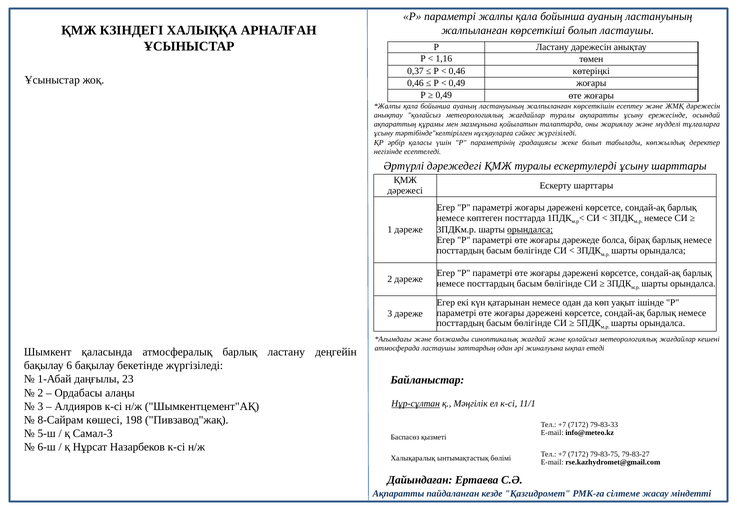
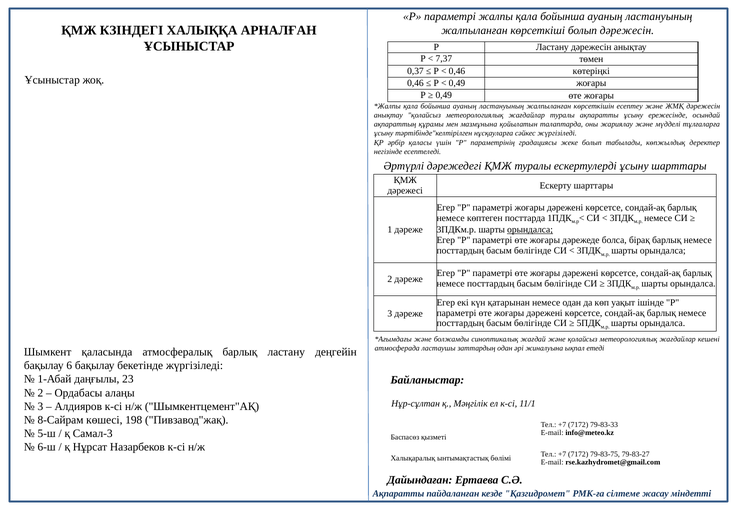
болып ластаушы: ластаушы -> дәрежесін (627, 30)
1,16: 1,16 -> 7,37 (444, 59)
Нұр-сұлтан underline: present -> none (416, 404)
